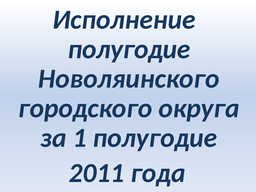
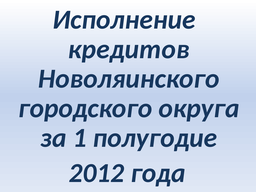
полугодие: полугодие -> кредитов (129, 49)
2011: 2011 -> 2012 (97, 173)
